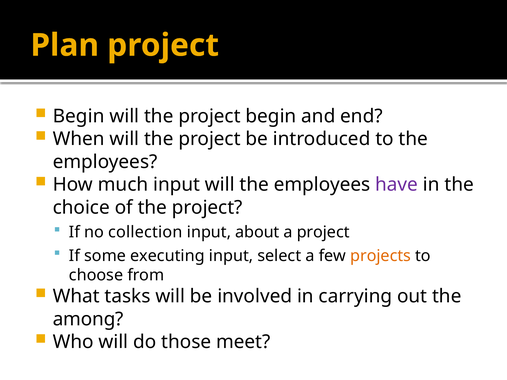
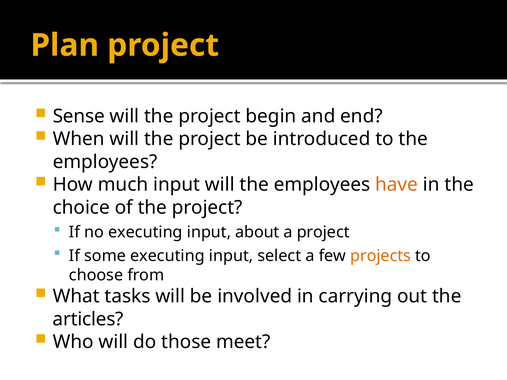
Begin: Begin -> Sense (79, 116)
have colour: purple -> orange (397, 185)
no collection: collection -> executing (145, 232)
among: among -> articles (88, 319)
